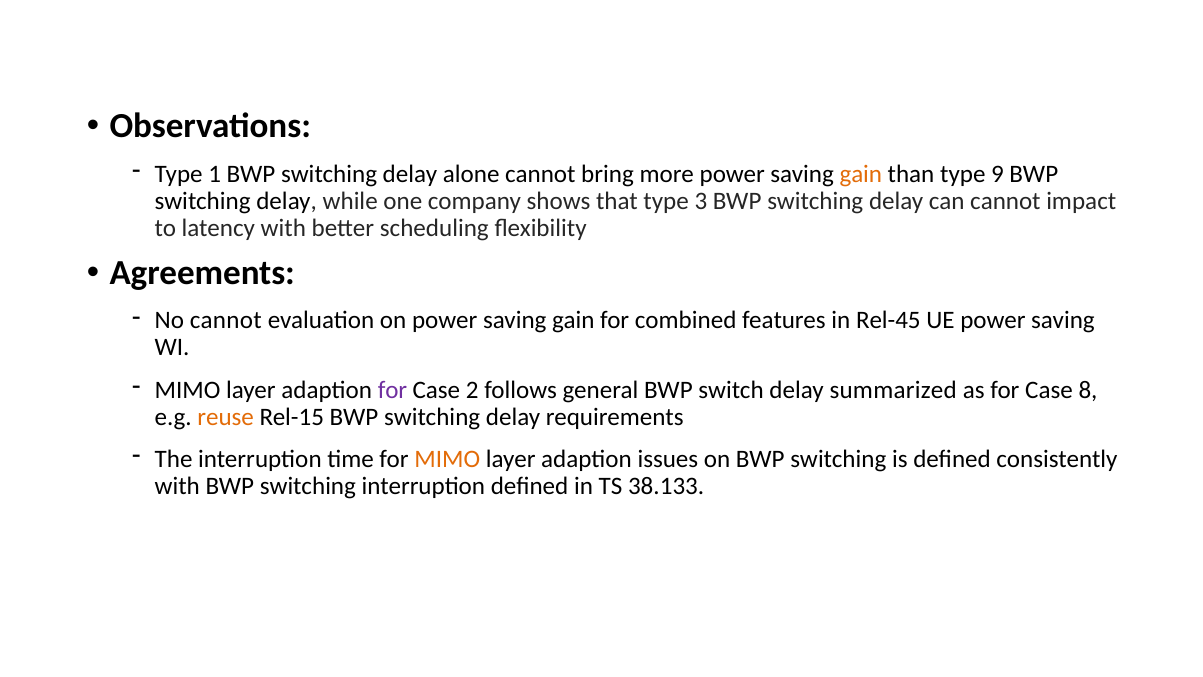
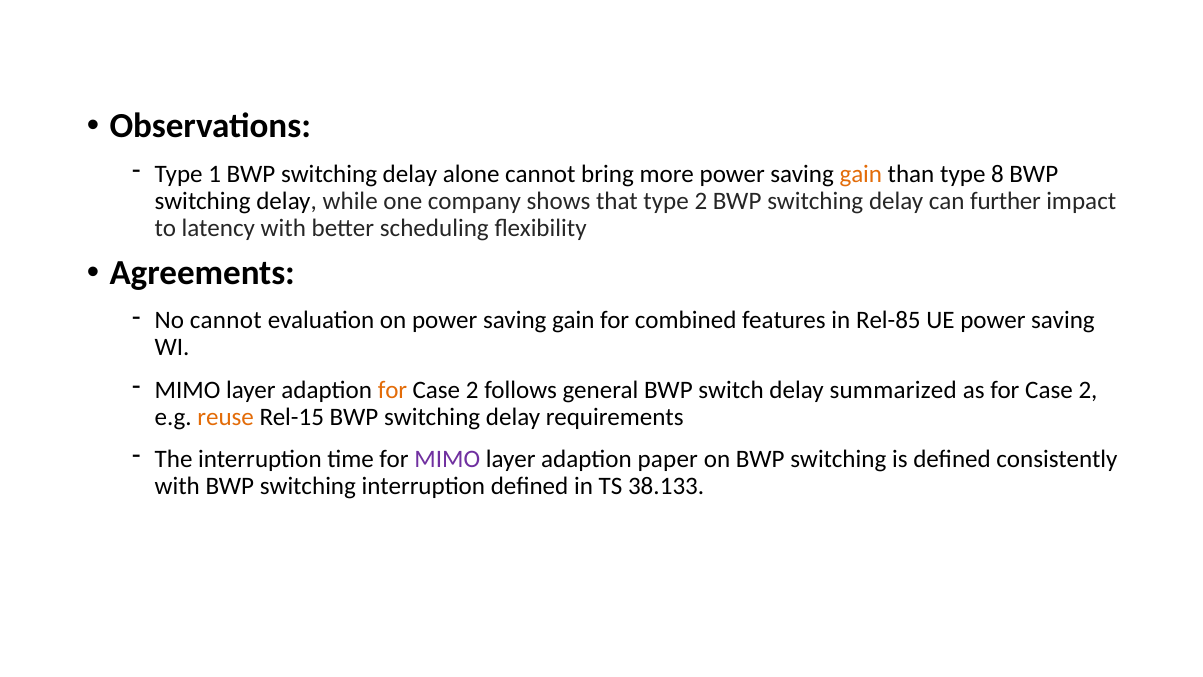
9: 9 -> 8 (998, 174)
type 3: 3 -> 2 (701, 201)
can cannot: cannot -> further (1006, 201)
Rel-45: Rel-45 -> Rel-85 (888, 320)
for colour: purple -> orange (392, 390)
as for Case 8: 8 -> 2 (1088, 390)
MIMO colour: orange -> purple (447, 459)
issues: issues -> paper (668, 459)
